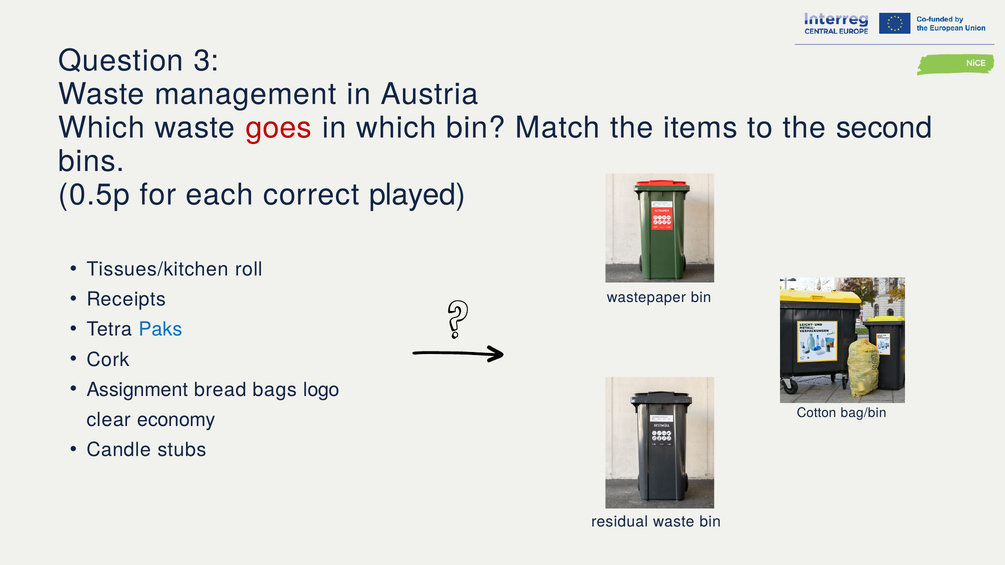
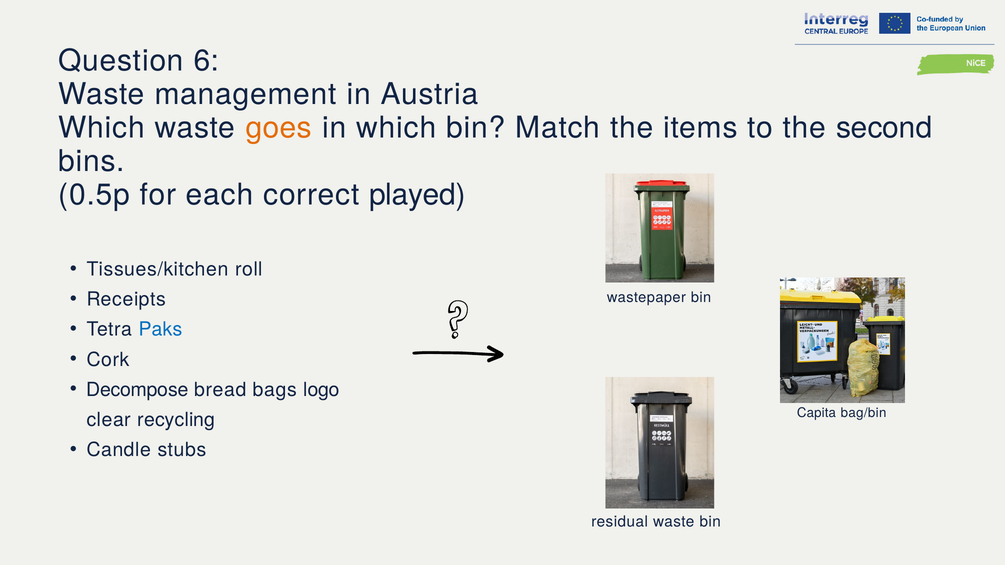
3: 3 -> 6 (206, 61)
goes colour: red -> orange (279, 128)
Assignment: Assignment -> Decompose (137, 390)
Cotton: Cotton -> Capita (816, 413)
economy: economy -> recycling (176, 420)
